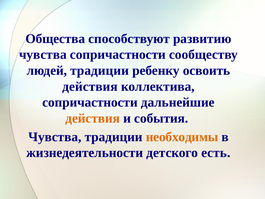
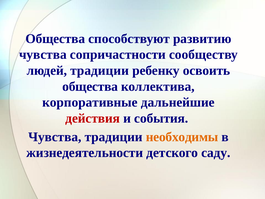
действия: действия -> общества (90, 86)
сопричастности: сопричастности -> корпоративные (90, 102)
действия colour: orange -> red (93, 118)
есть: есть -> саду (216, 153)
